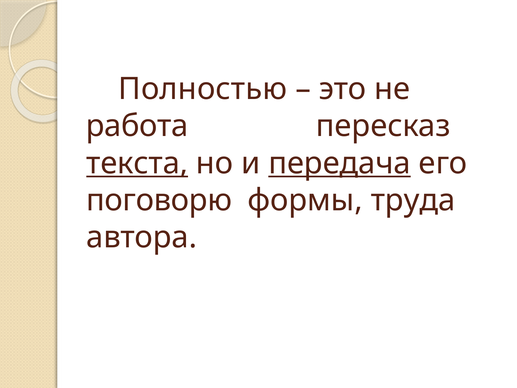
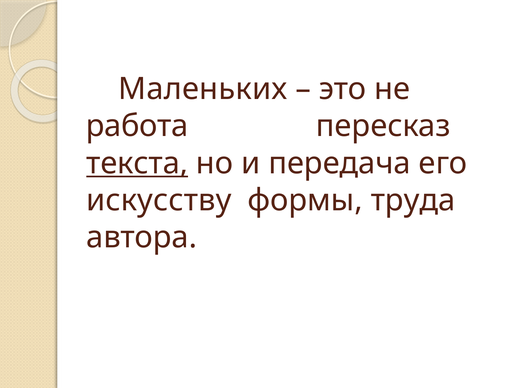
Полностью: Полностью -> Маленьких (203, 89)
передача underline: present -> none (340, 163)
поговорю: поговорю -> искусству (159, 200)
